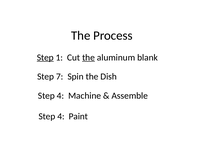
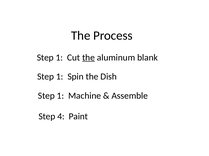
Step underline: present -> none (45, 58)
7: 7 -> 1 (60, 77)
4: 4 -> 1 (60, 96)
